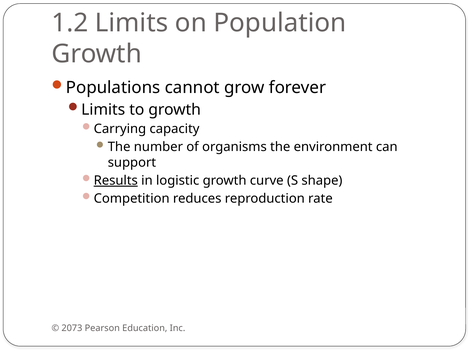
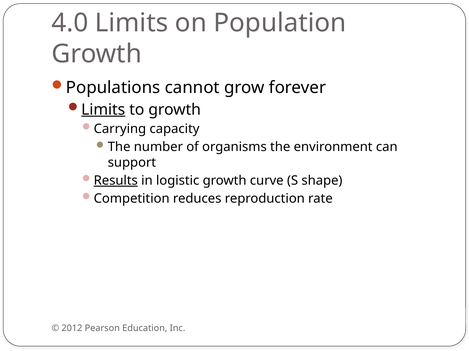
1.2: 1.2 -> 4.0 (70, 23)
Limits underline: none -> present (103, 110)
2073: 2073 -> 2012 (72, 329)
